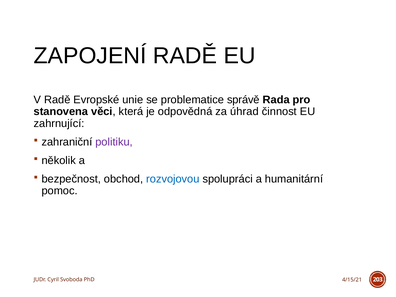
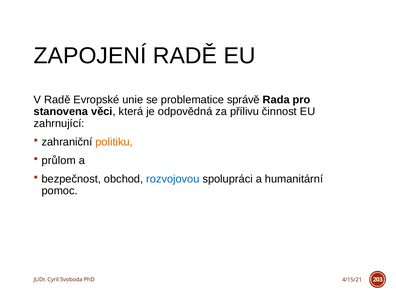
úhrad: úhrad -> přílivu (245, 112)
politiku colour: purple -> orange (114, 142)
několik: několik -> průlom (59, 160)
